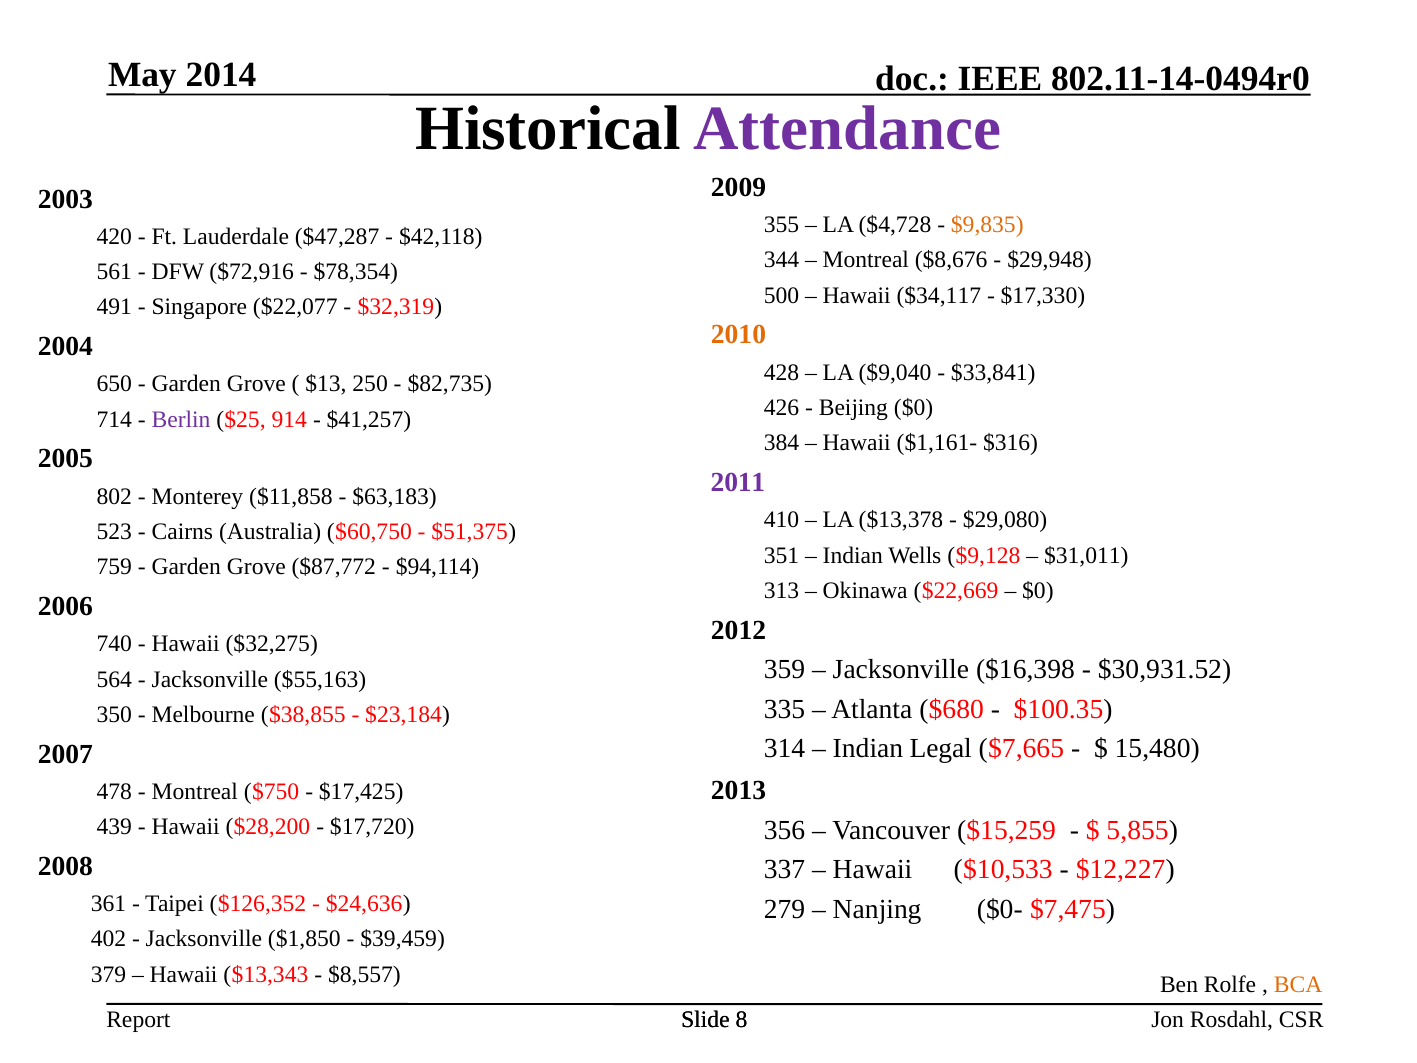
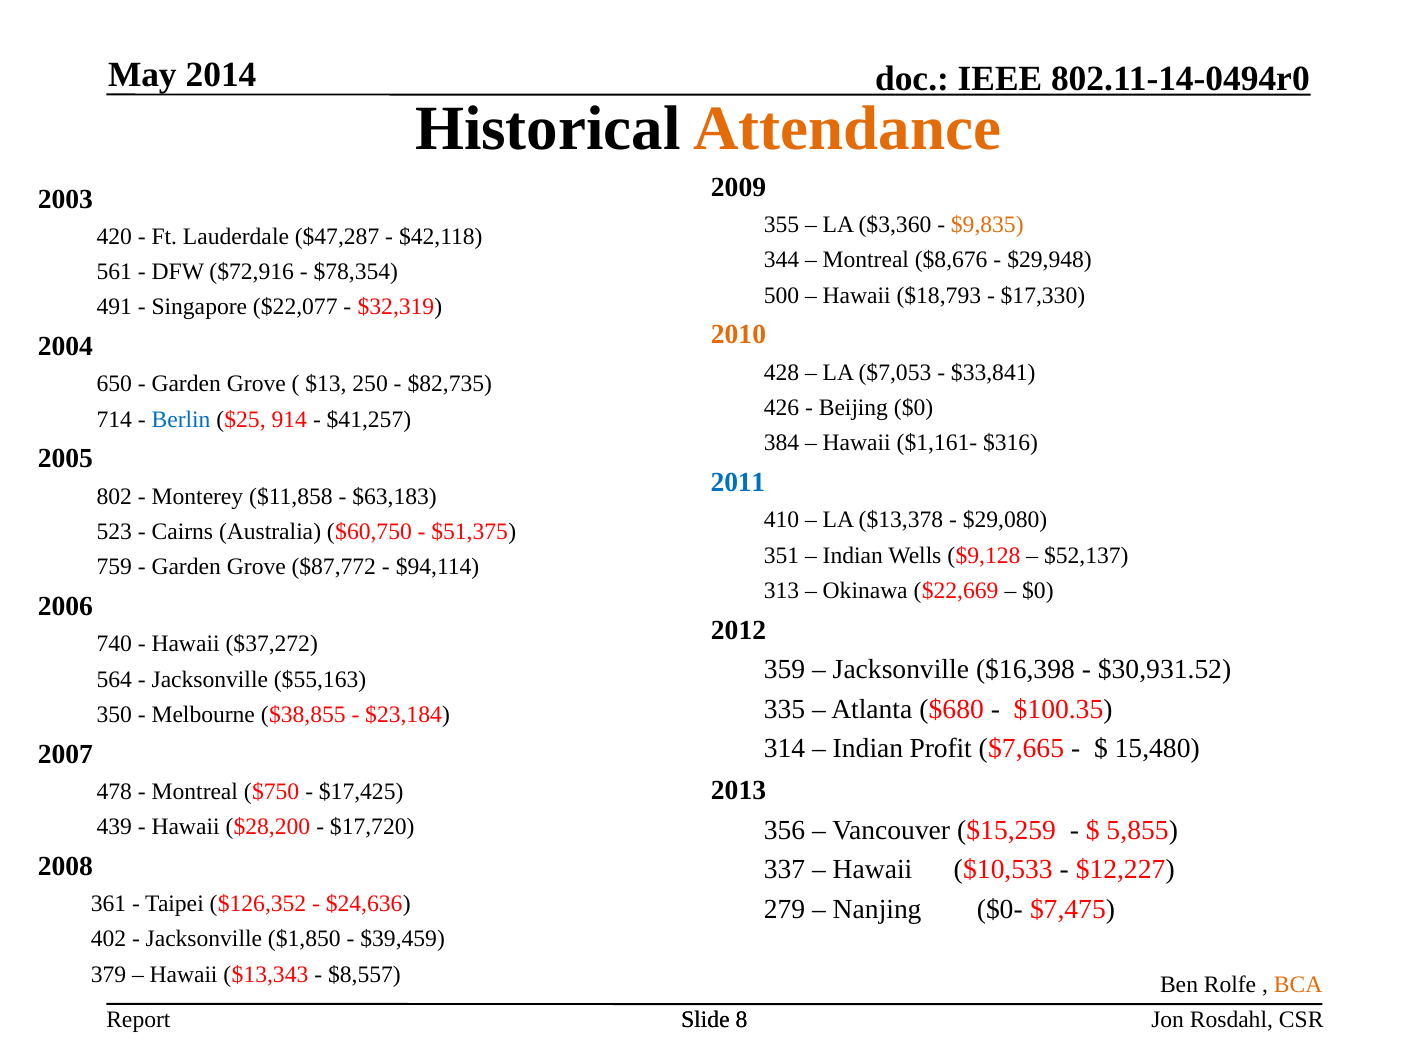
Attendance colour: purple -> orange (847, 128)
$4,728: $4,728 -> $3,360 (895, 225)
$34,117: $34,117 -> $18,793 (939, 295)
$9,040: $9,040 -> $7,053 (895, 372)
Berlin colour: purple -> blue (181, 419)
2011 colour: purple -> blue (738, 482)
$31,011: $31,011 -> $52,137 (1086, 555)
$32,275: $32,275 -> $37,272 (272, 644)
Legal: Legal -> Profit (941, 749)
